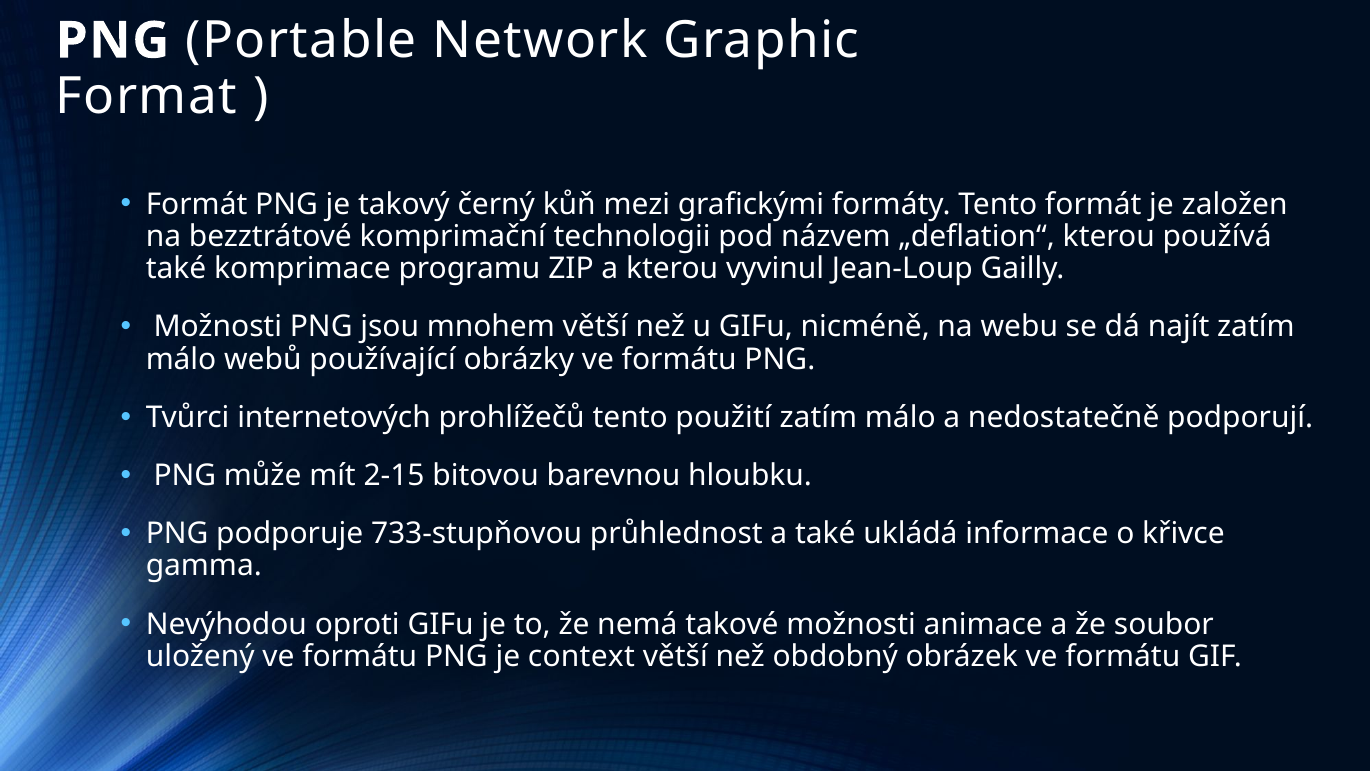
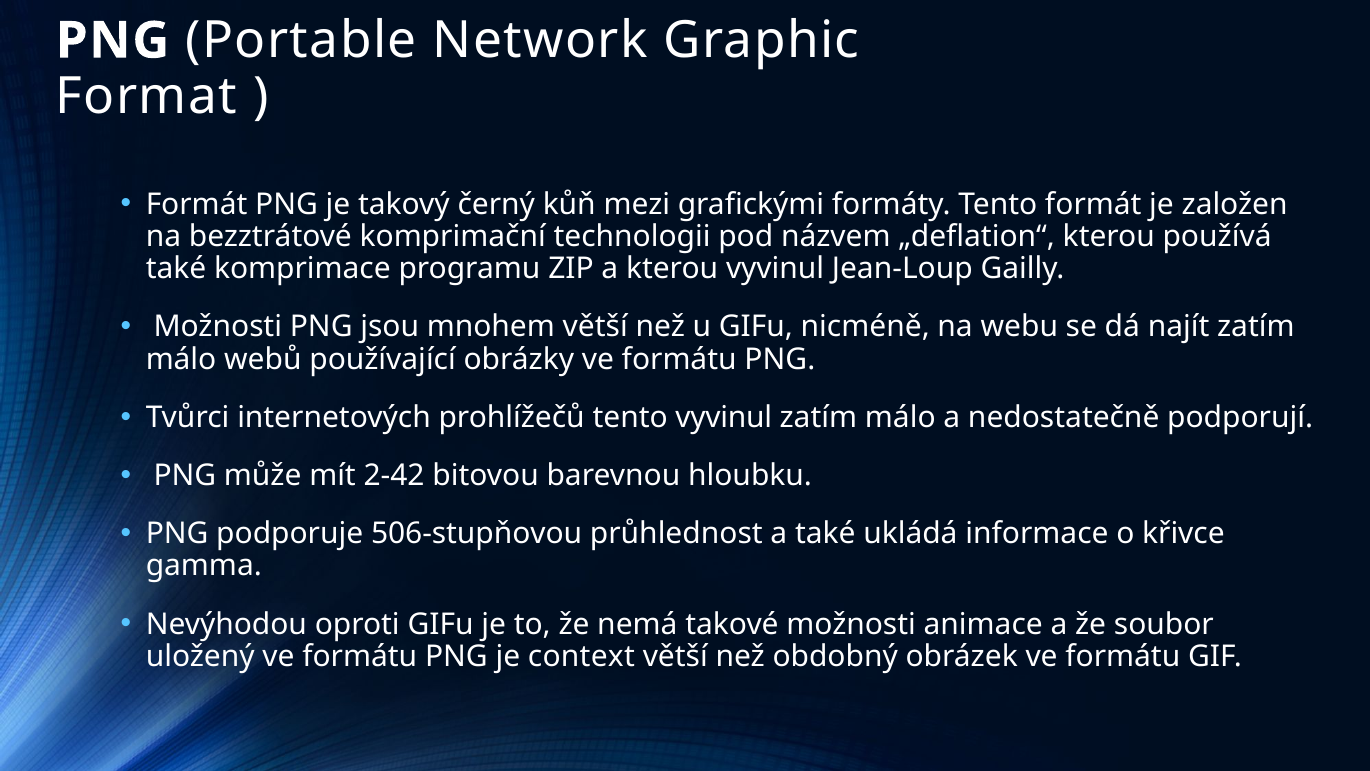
tento použití: použití -> vyvinul (724, 417)
2-15: 2-15 -> 2-42 (394, 476)
733-stupňovou: 733-stupňovou -> 506-stupňovou (477, 534)
